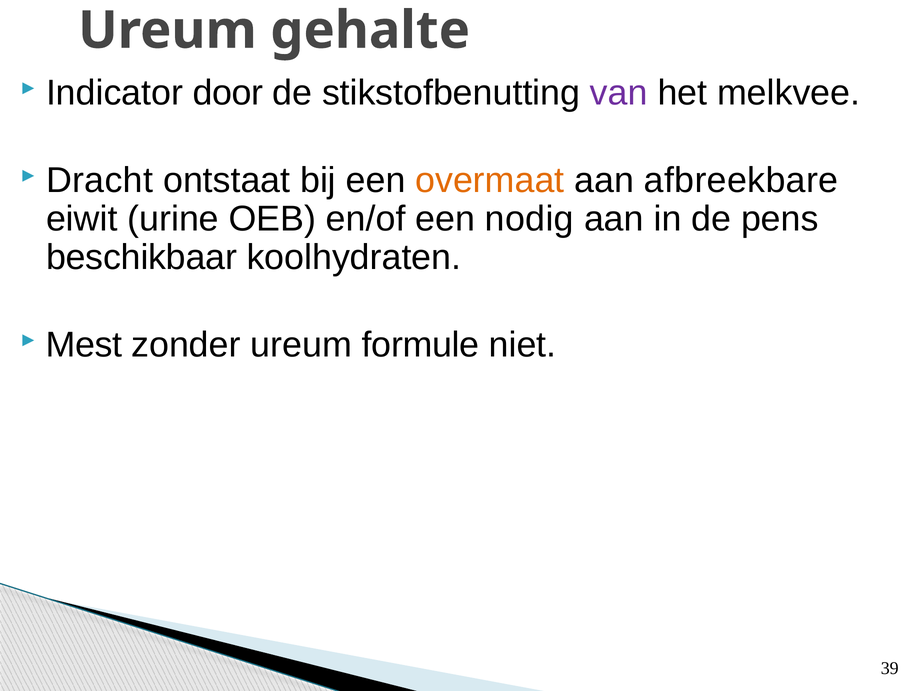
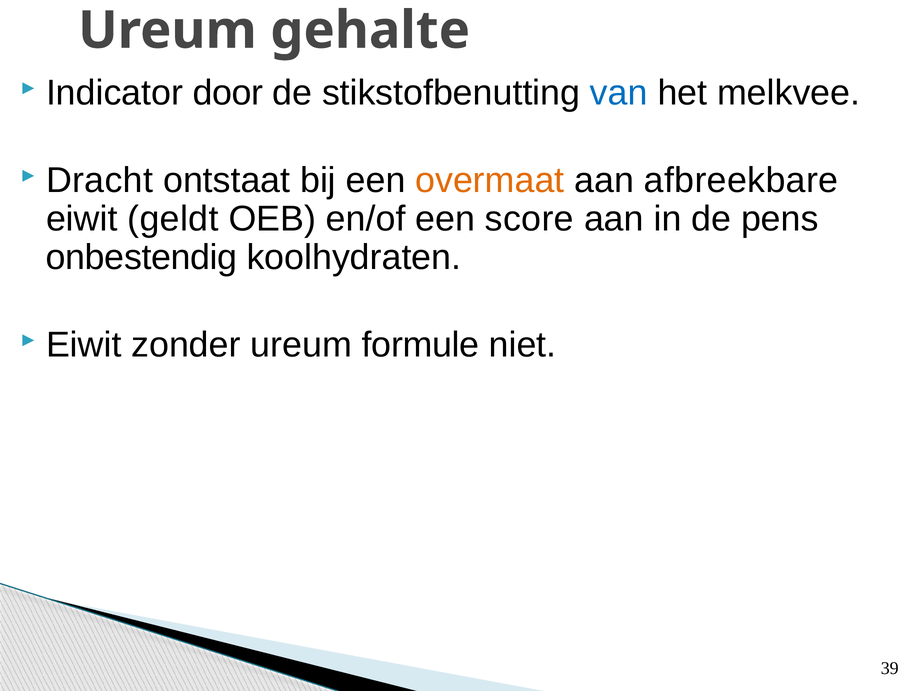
van colour: purple -> blue (619, 93)
urine: urine -> geldt (173, 219)
nodig: nodig -> score (529, 219)
beschikbaar: beschikbaar -> onbestendig (142, 257)
Mest: Mest -> Eiwit (84, 345)
